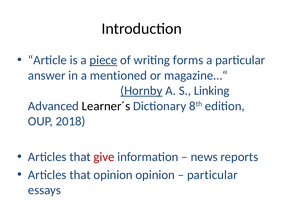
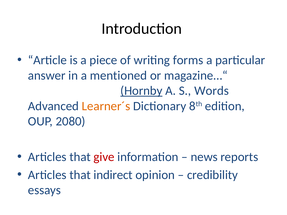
piece underline: present -> none (103, 60)
Linking: Linking -> Words (212, 91)
Learner´s colour: black -> orange (106, 106)
2018: 2018 -> 2080 (71, 121)
that opinion: opinion -> indirect (113, 175)
particular: particular -> credibility (212, 175)
